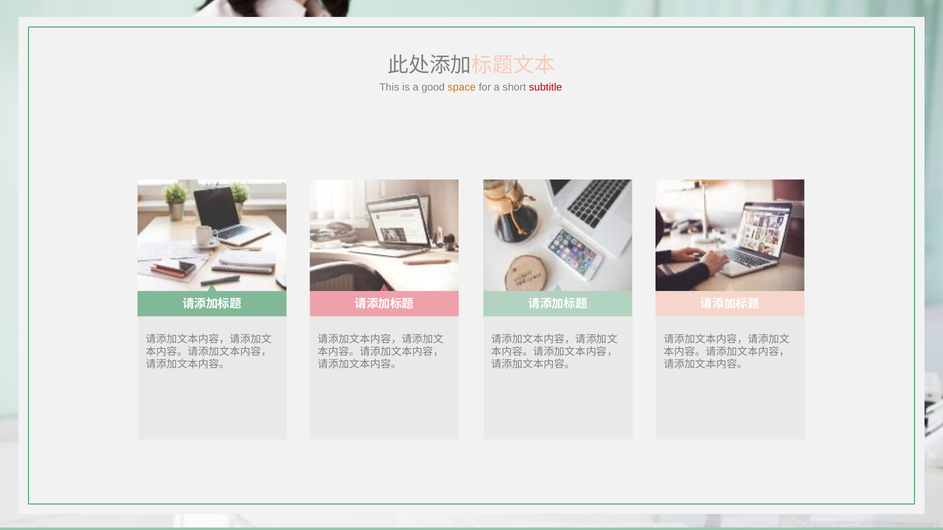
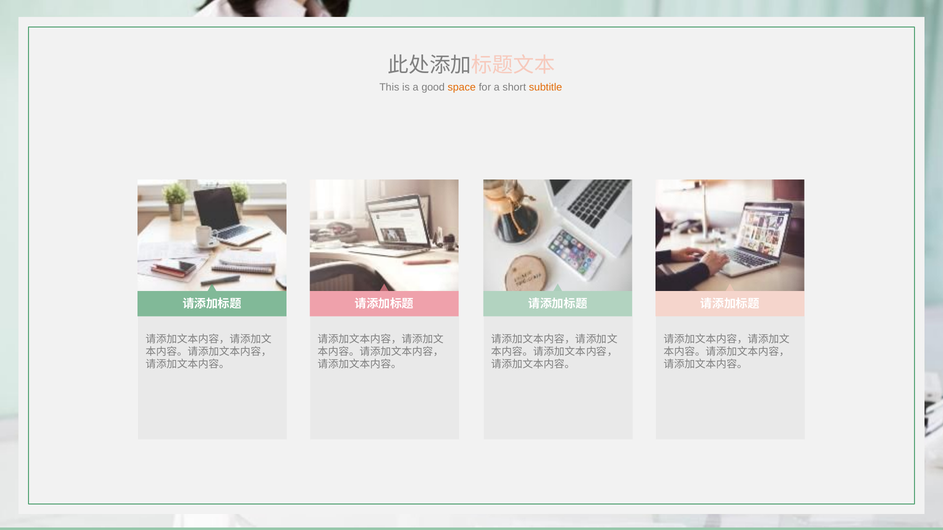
subtitle colour: red -> orange (546, 87)
